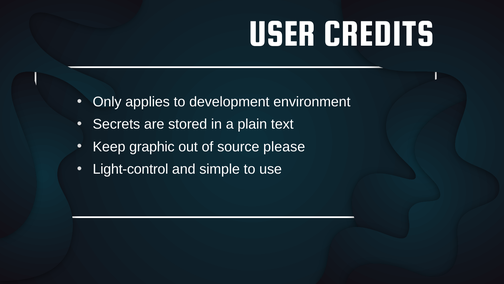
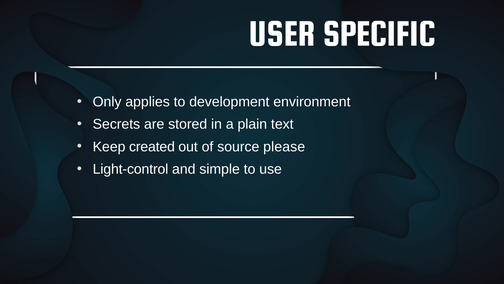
CREDITS: CREDITS -> SPECIFIC (379, 33)
graphic: graphic -> created (152, 146)
